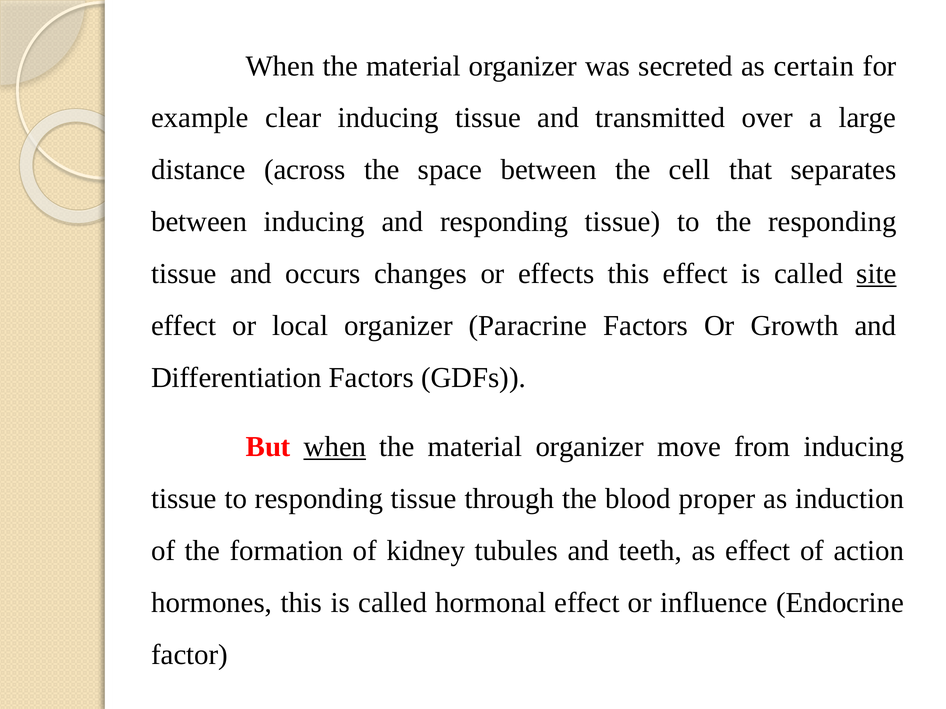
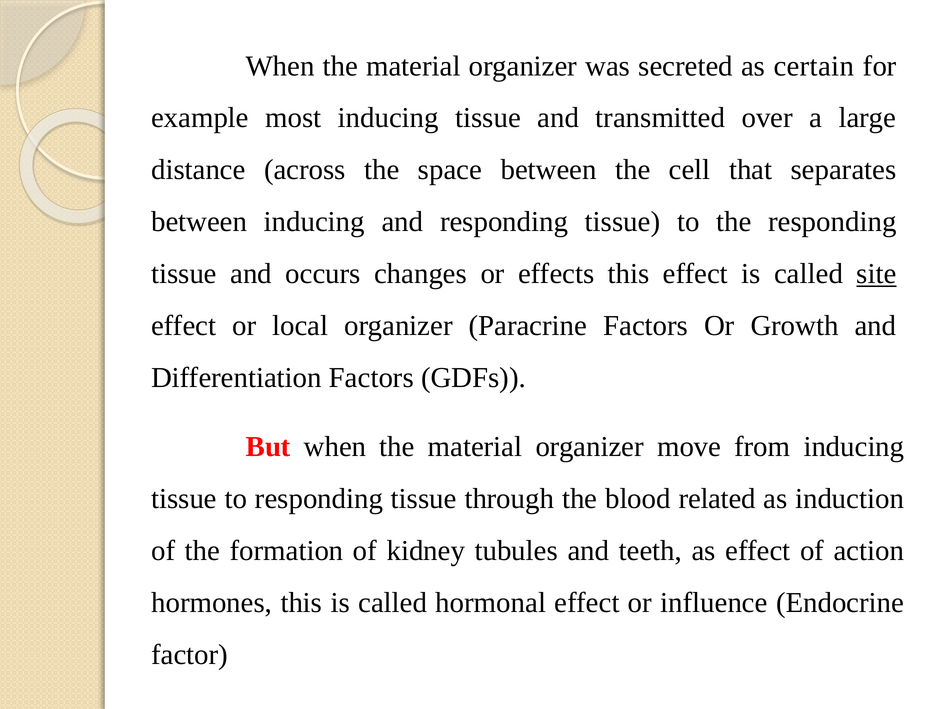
clear: clear -> most (293, 118)
when underline: present -> none (335, 447)
proper: proper -> related (717, 499)
